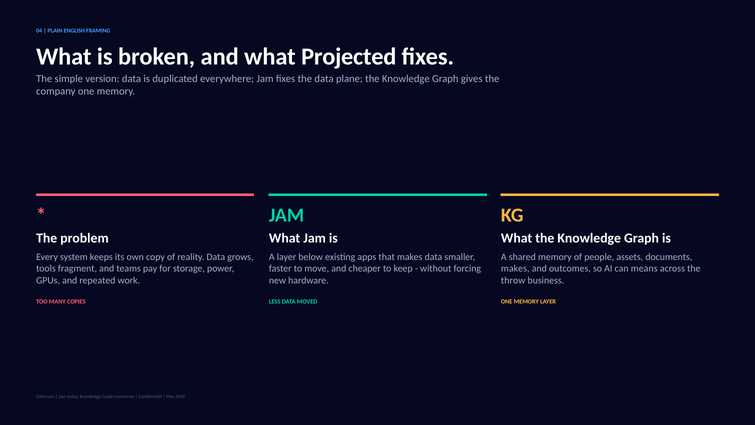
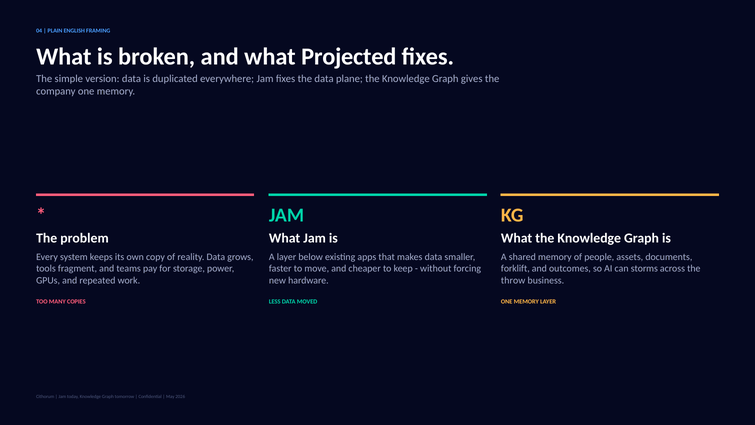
makes: makes -> forklift (515, 268)
means: means -> storms (644, 268)
